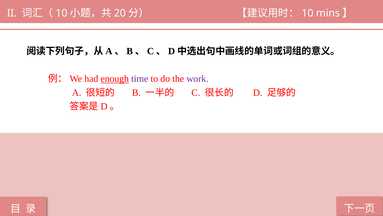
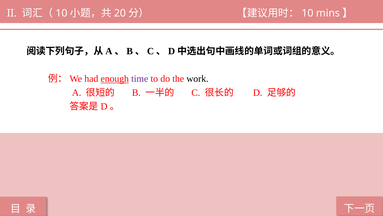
work colour: purple -> black (197, 79)
